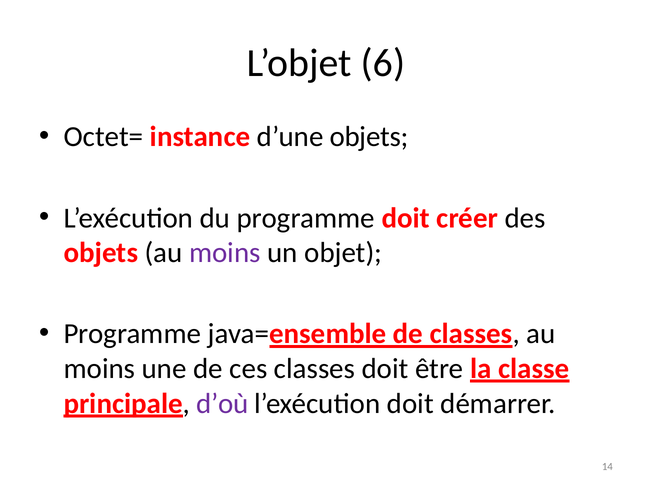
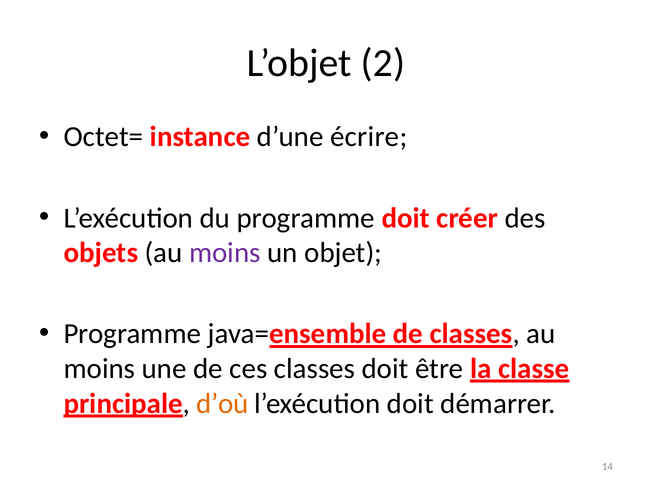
6: 6 -> 2 (383, 63)
d’une objets: objets -> écrire (369, 137)
d’où colour: purple -> orange (222, 403)
